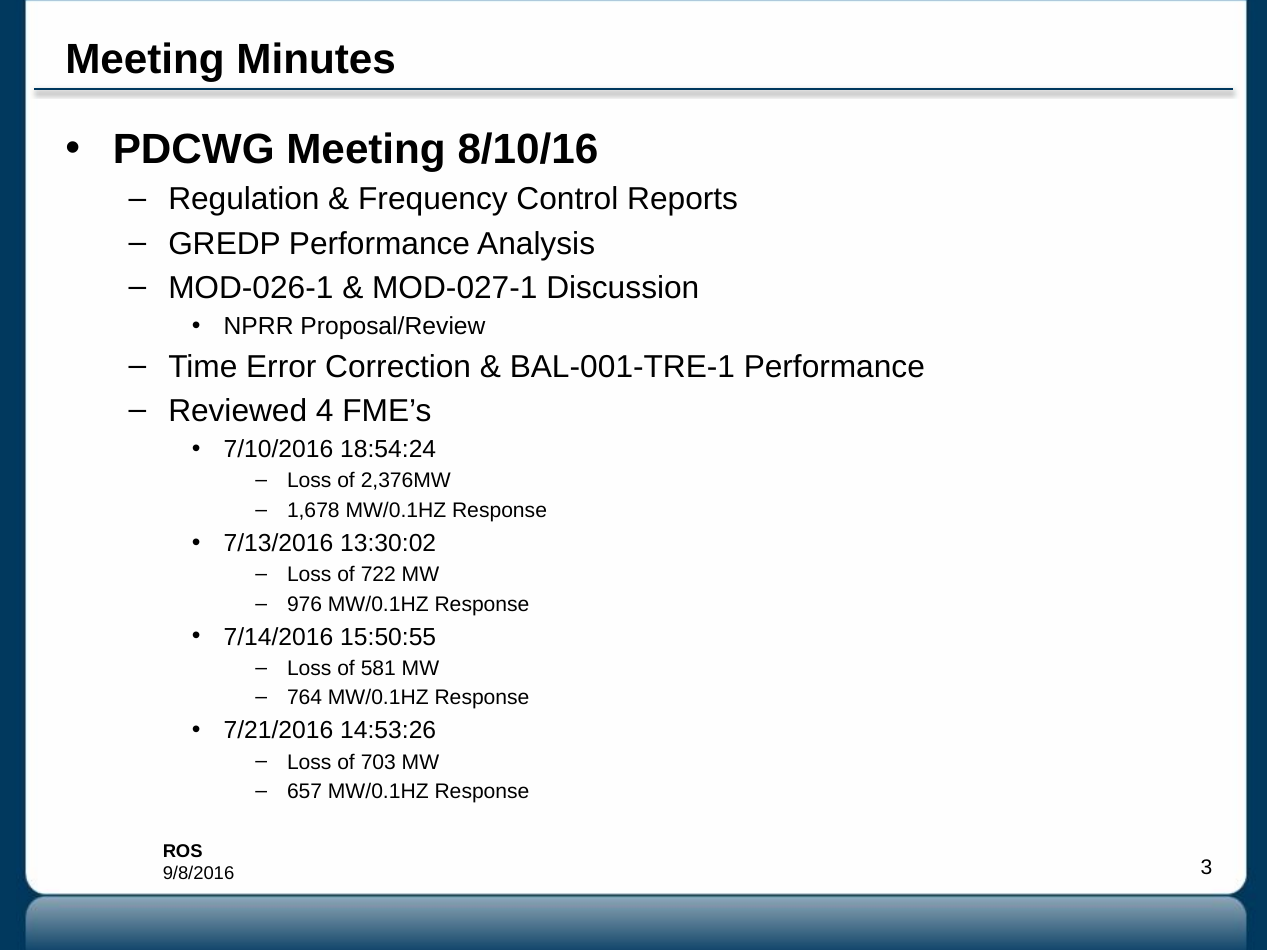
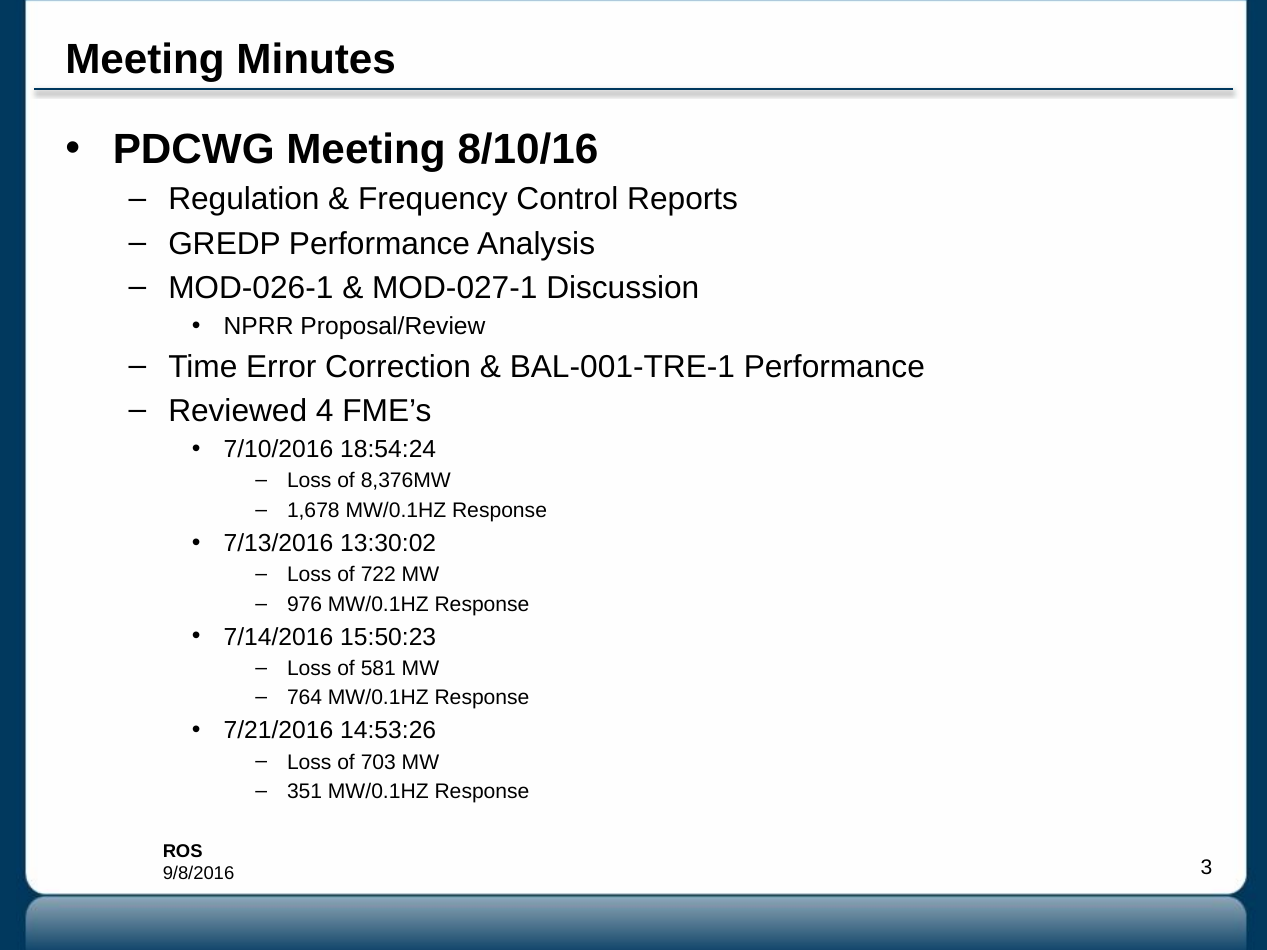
2,376MW: 2,376MW -> 8,376MW (406, 481)
15:50:55: 15:50:55 -> 15:50:23 (388, 637)
657: 657 -> 351 (305, 792)
